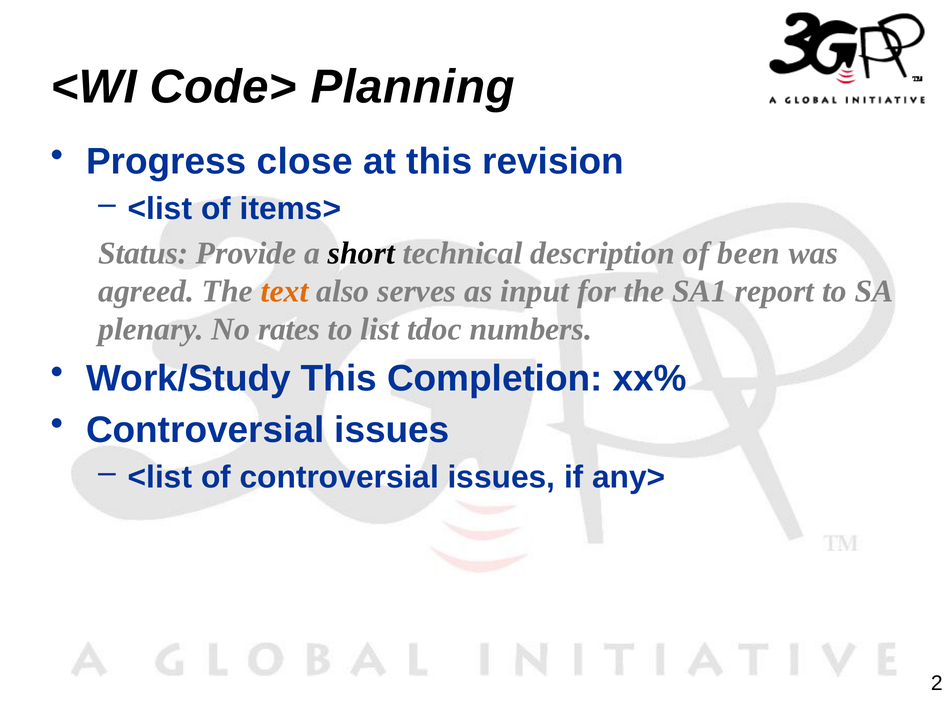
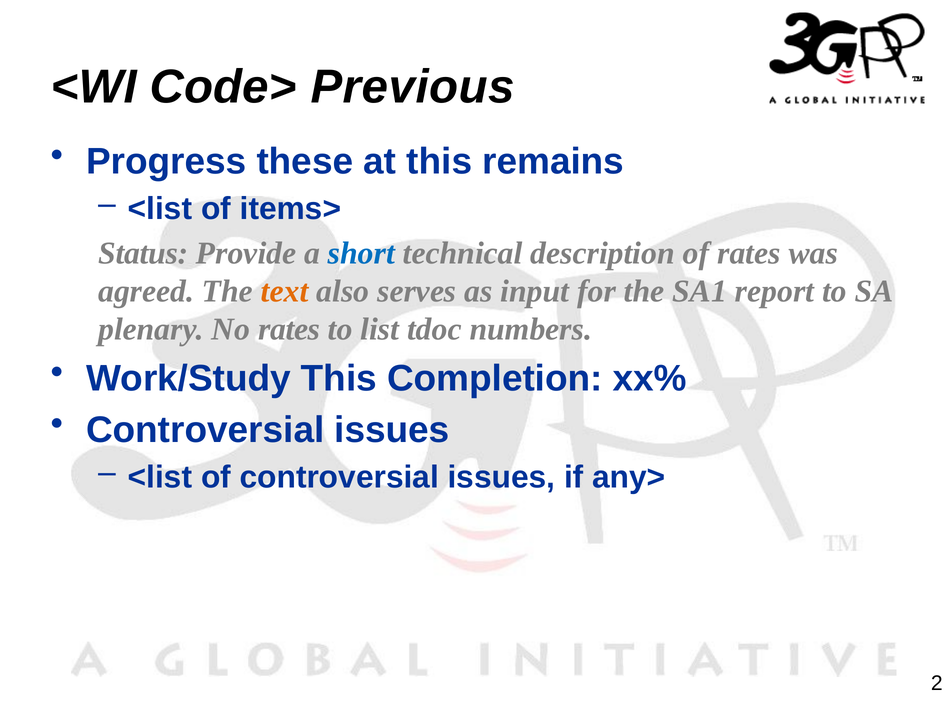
Planning: Planning -> Previous (413, 87)
close: close -> these (305, 161)
revision: revision -> remains (553, 161)
short colour: black -> blue (361, 253)
of been: been -> rates (749, 253)
